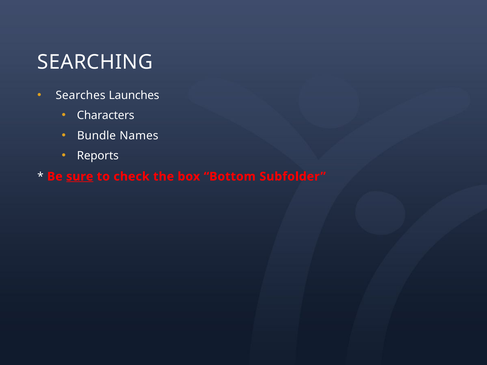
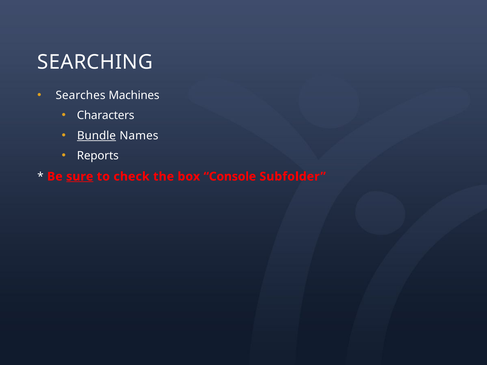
Launches: Launches -> Machines (134, 95)
Bundle underline: none -> present (96, 136)
Bottom: Bottom -> Console (230, 177)
